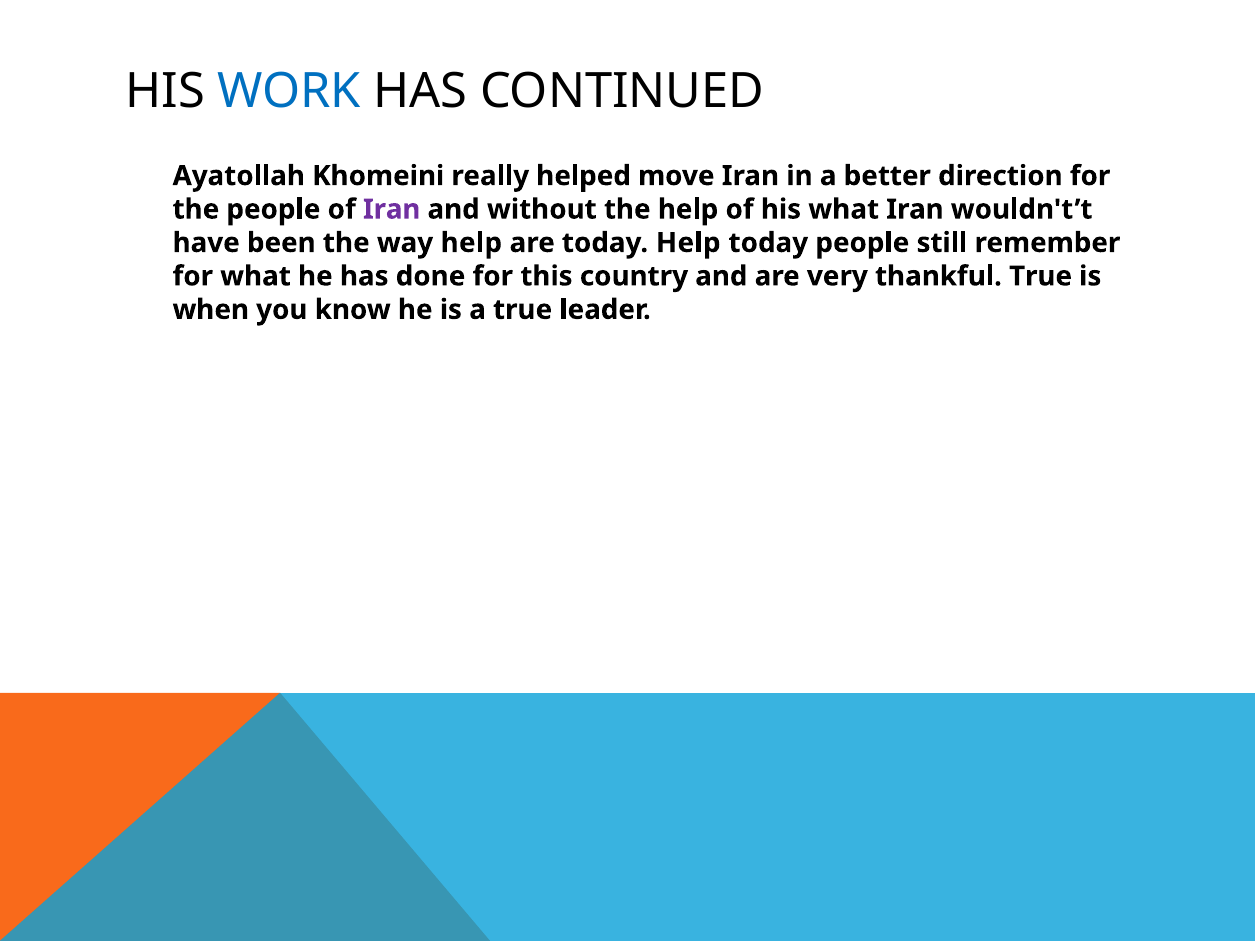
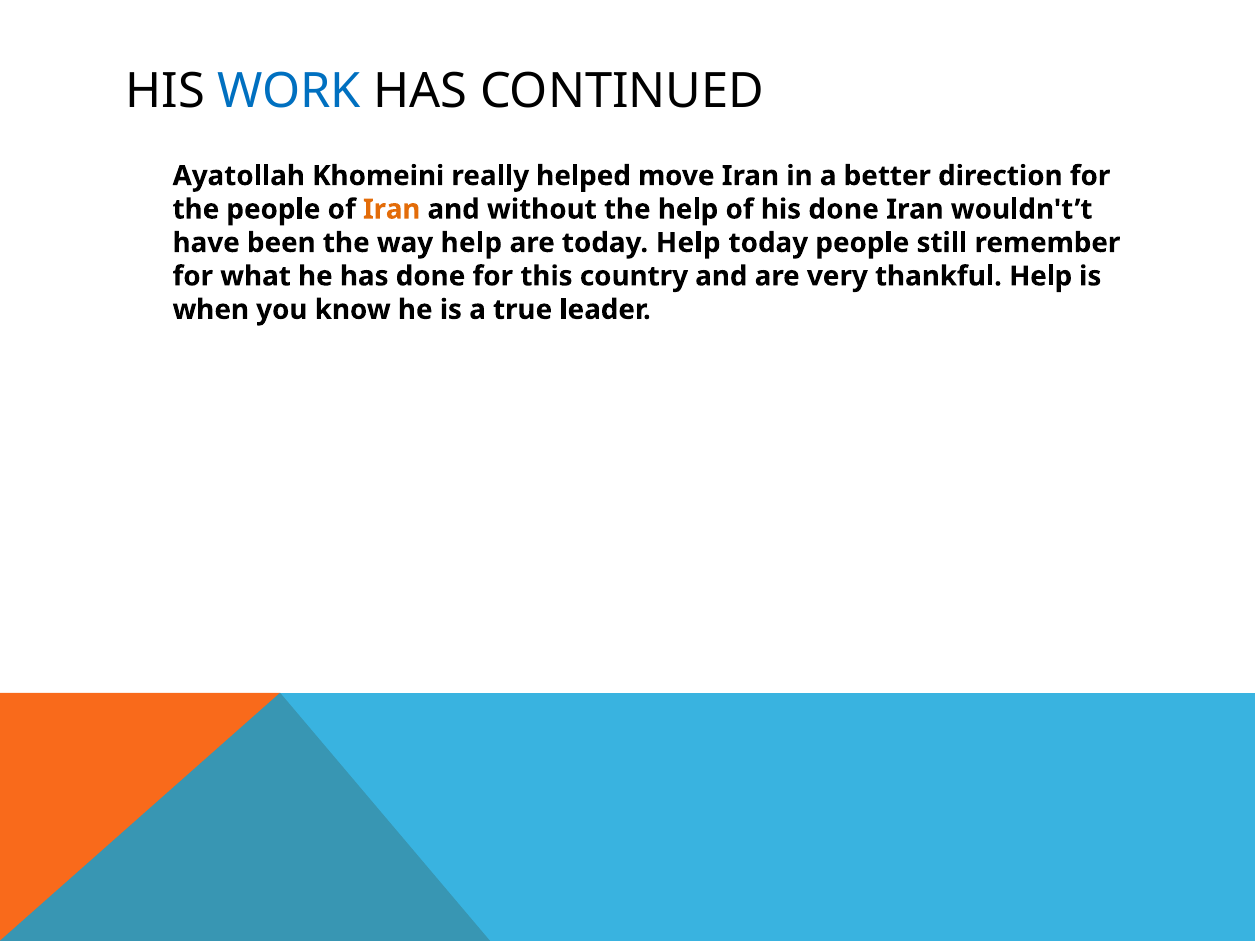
Iran colour: purple -> orange (392, 209)
his what: what -> done (844, 209)
thankful True: True -> Help (1041, 276)
